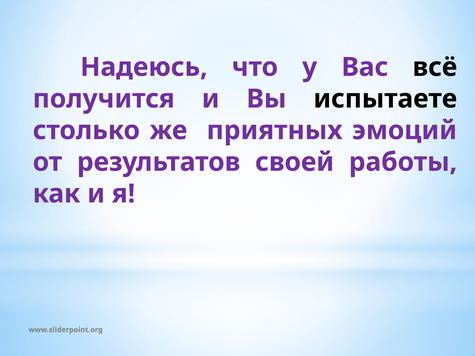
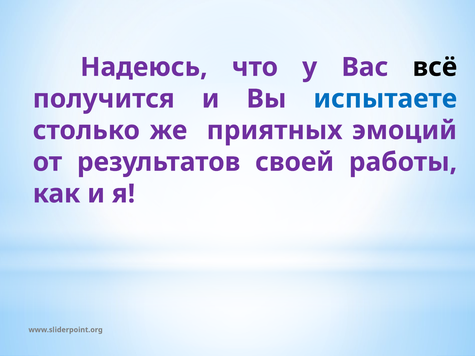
испытаете colour: black -> blue (385, 99)
